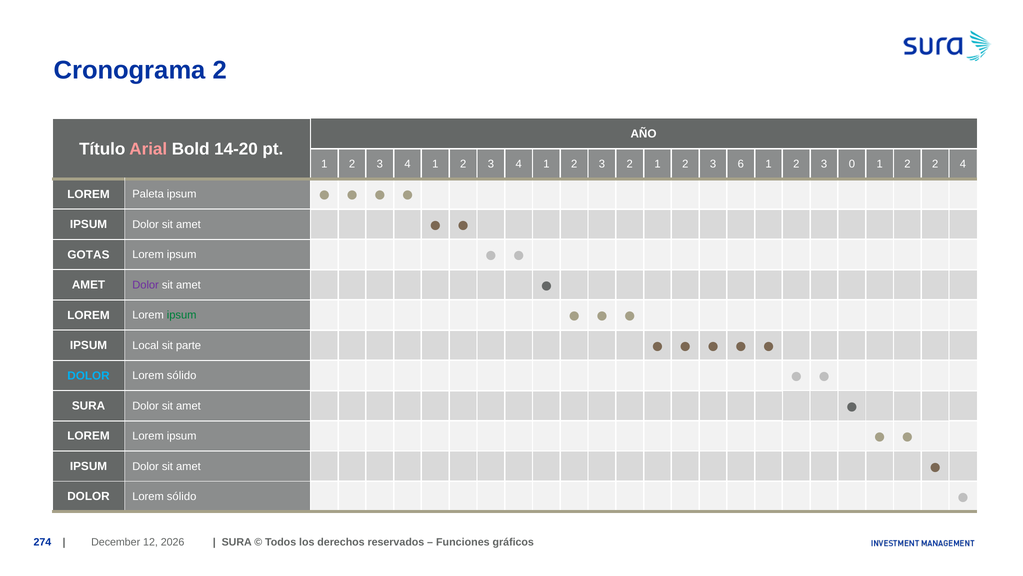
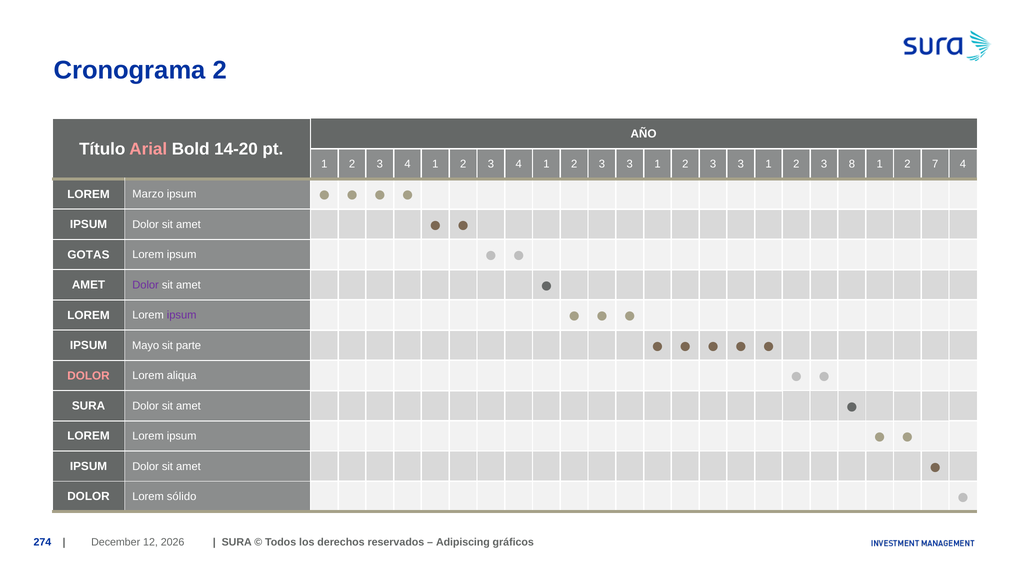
2: 2 -> 3 (630, 164)
6: 6 -> 3 (741, 164)
0: 0 -> 8 (852, 164)
2 2: 2 -> 7 (935, 164)
Paleta: Paleta -> Marzo (148, 194)
ipsum colour: green -> purple (182, 315)
Local: Local -> Mayo (146, 345)
DOLOR colour: light blue -> pink (88, 375)
sólido: sólido -> aliqua (182, 375)
Funciones: Funciones -> Adipiscing (463, 542)
